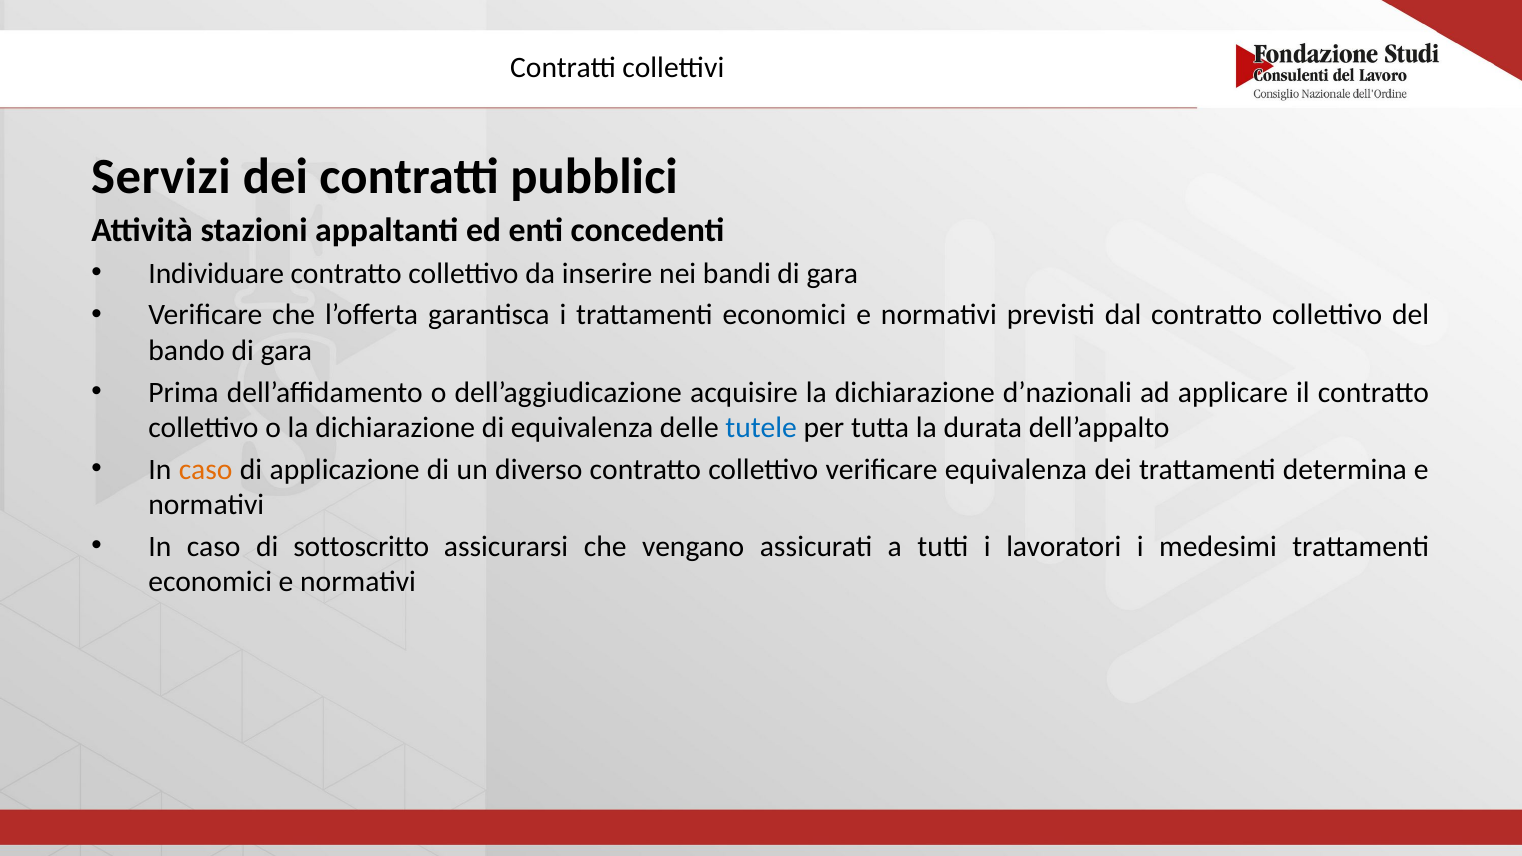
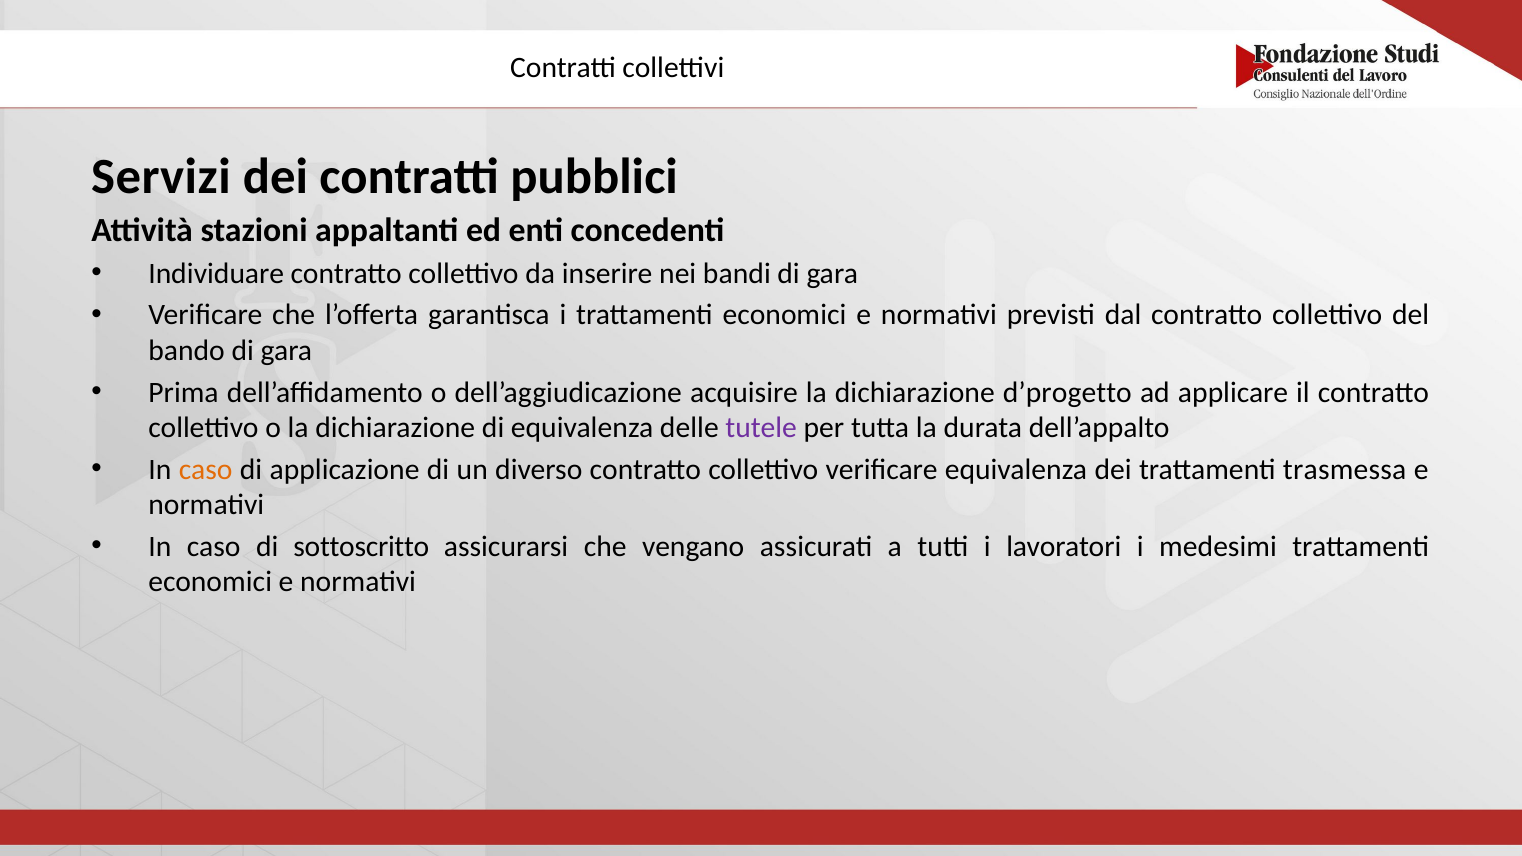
d’nazionali: d’nazionali -> d’progetto (1067, 392)
tutele colour: blue -> purple (761, 428)
determina: determina -> trasmessa (1345, 469)
